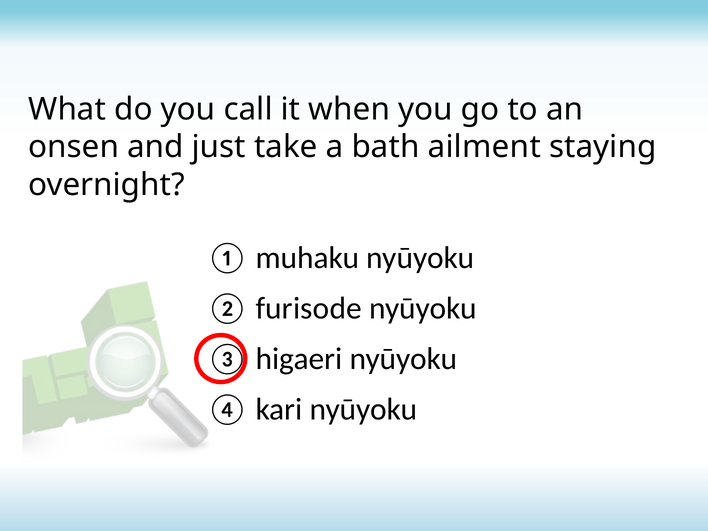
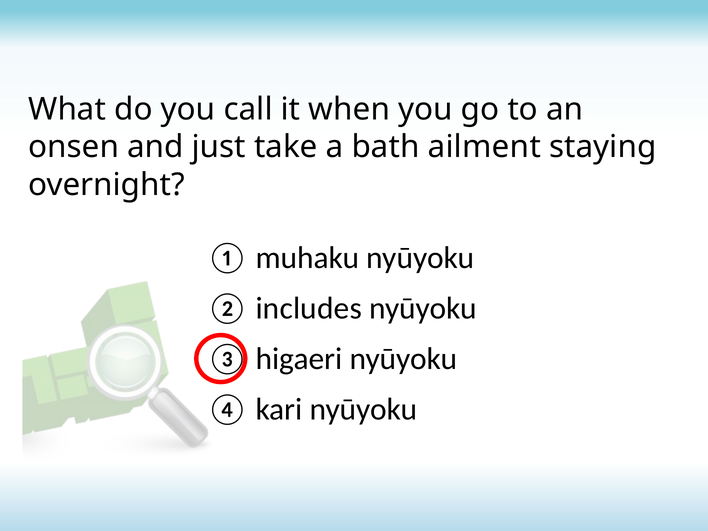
furisode: furisode -> includes (309, 308)
